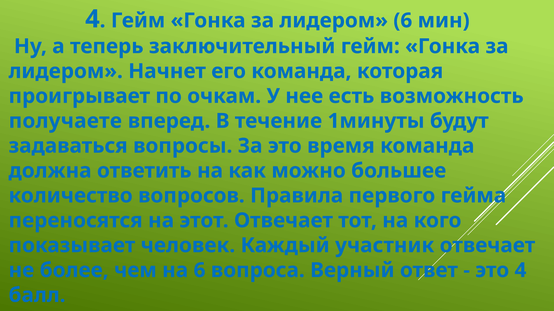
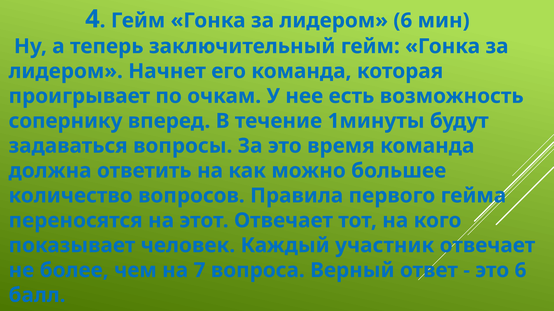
получаете: получаете -> сопернику (65, 121)
на 6: 6 -> 7 (200, 271)
это 4: 4 -> 6 (520, 271)
